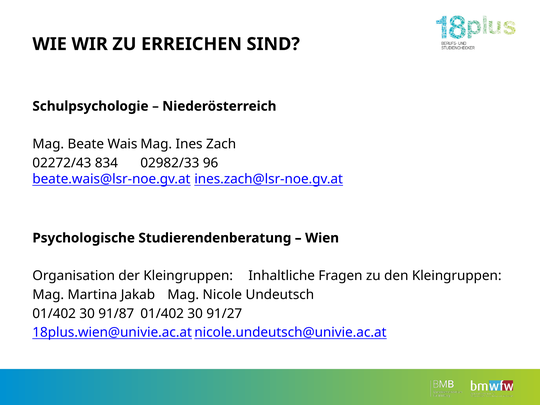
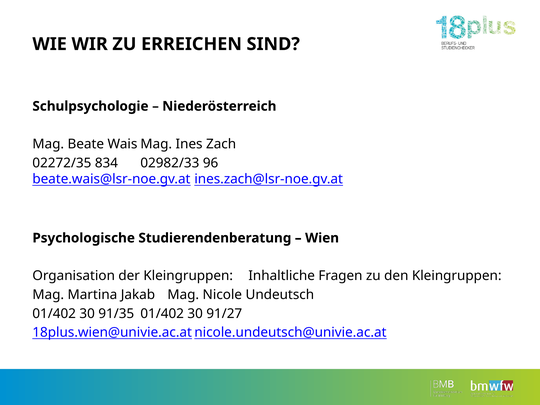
02272/43: 02272/43 -> 02272/35 (62, 163)
91/87: 91/87 -> 91/35 (116, 314)
